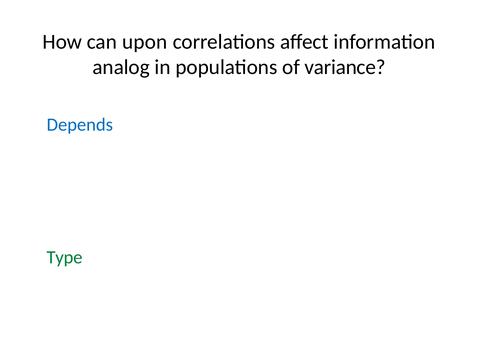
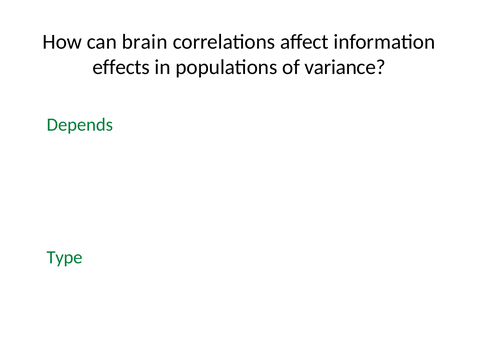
can upon: upon -> brain (145, 42)
analog: analog -> effects (121, 67)
Depends colour: blue -> green (80, 124)
